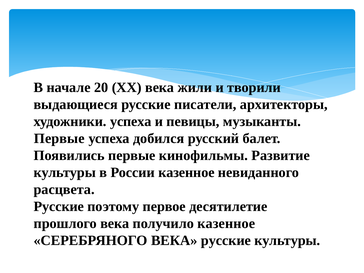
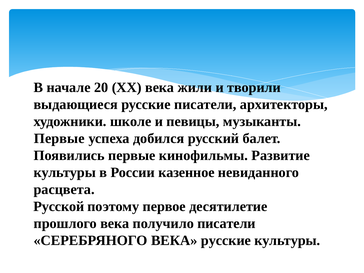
художники успеха: успеха -> школе (131, 122)
Русские: Русские -> Русской (59, 207)
получило казенное: казенное -> писатели (226, 224)
